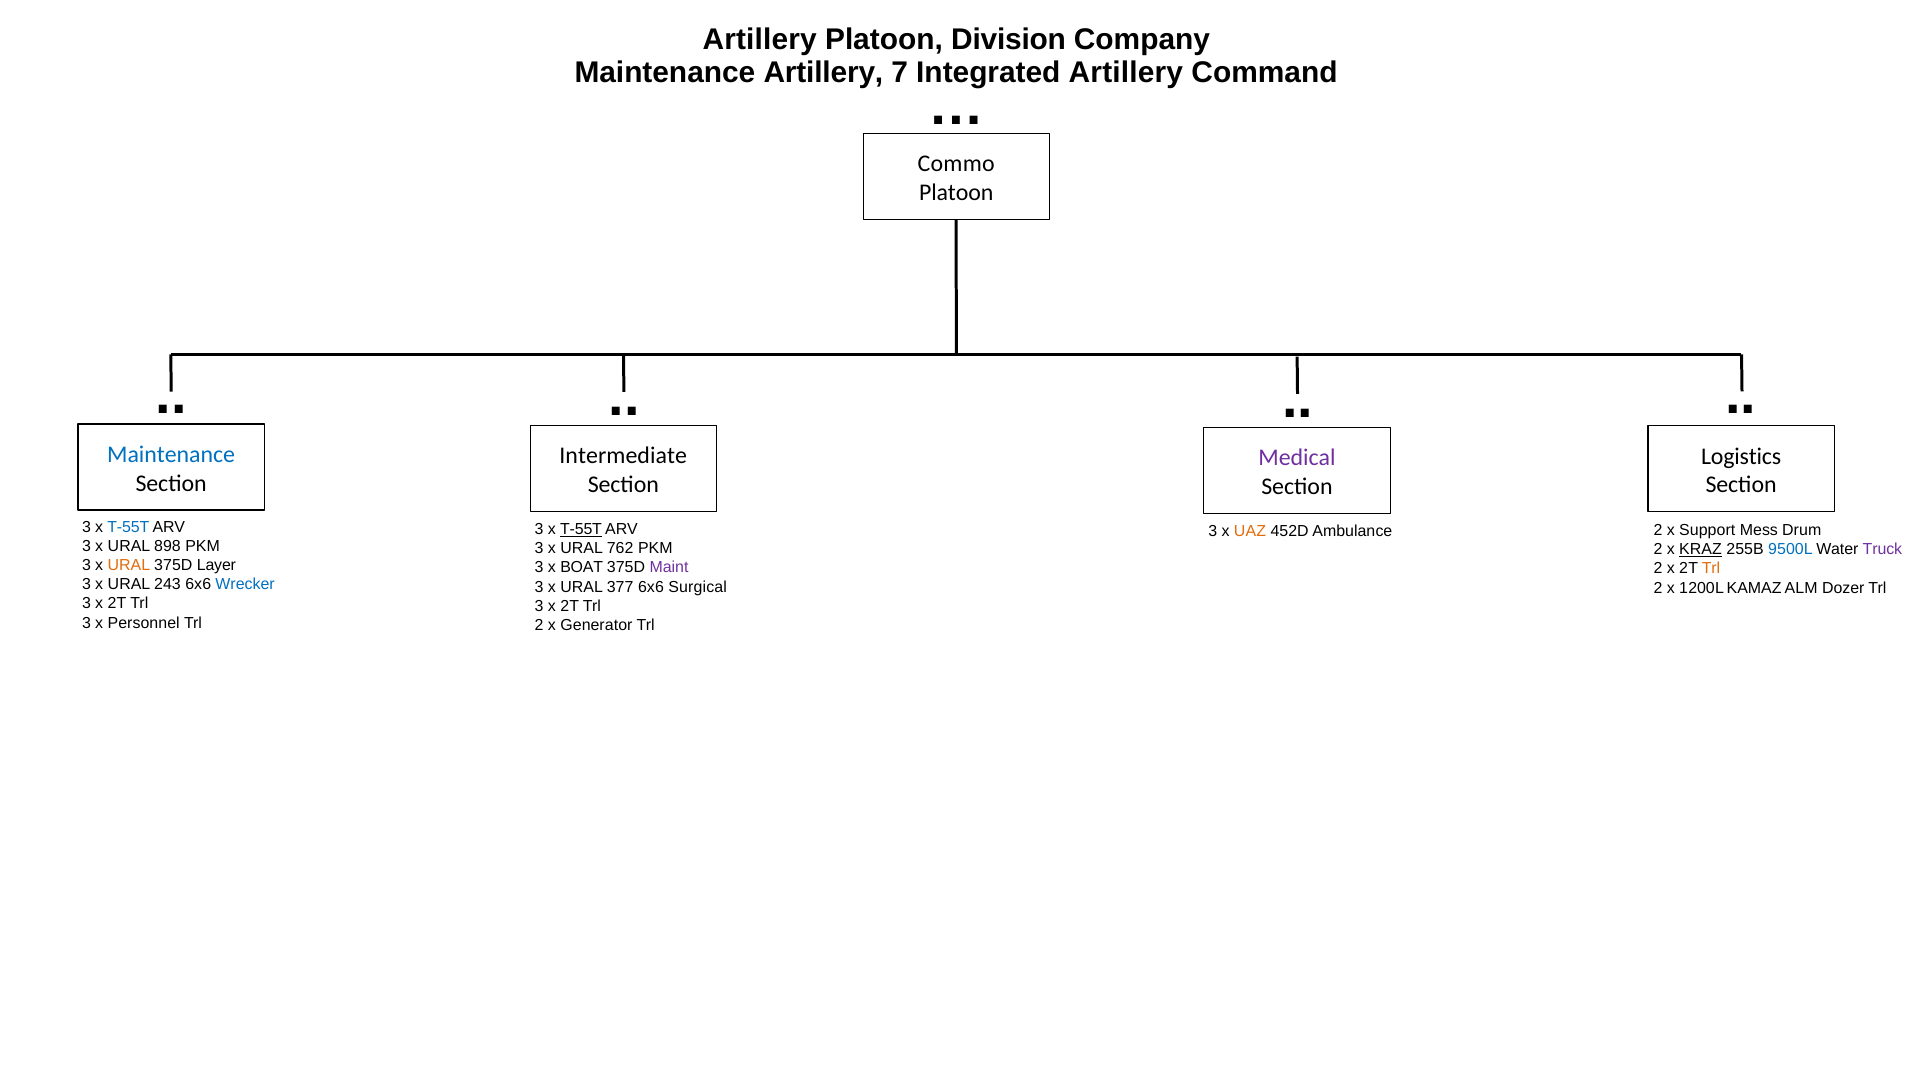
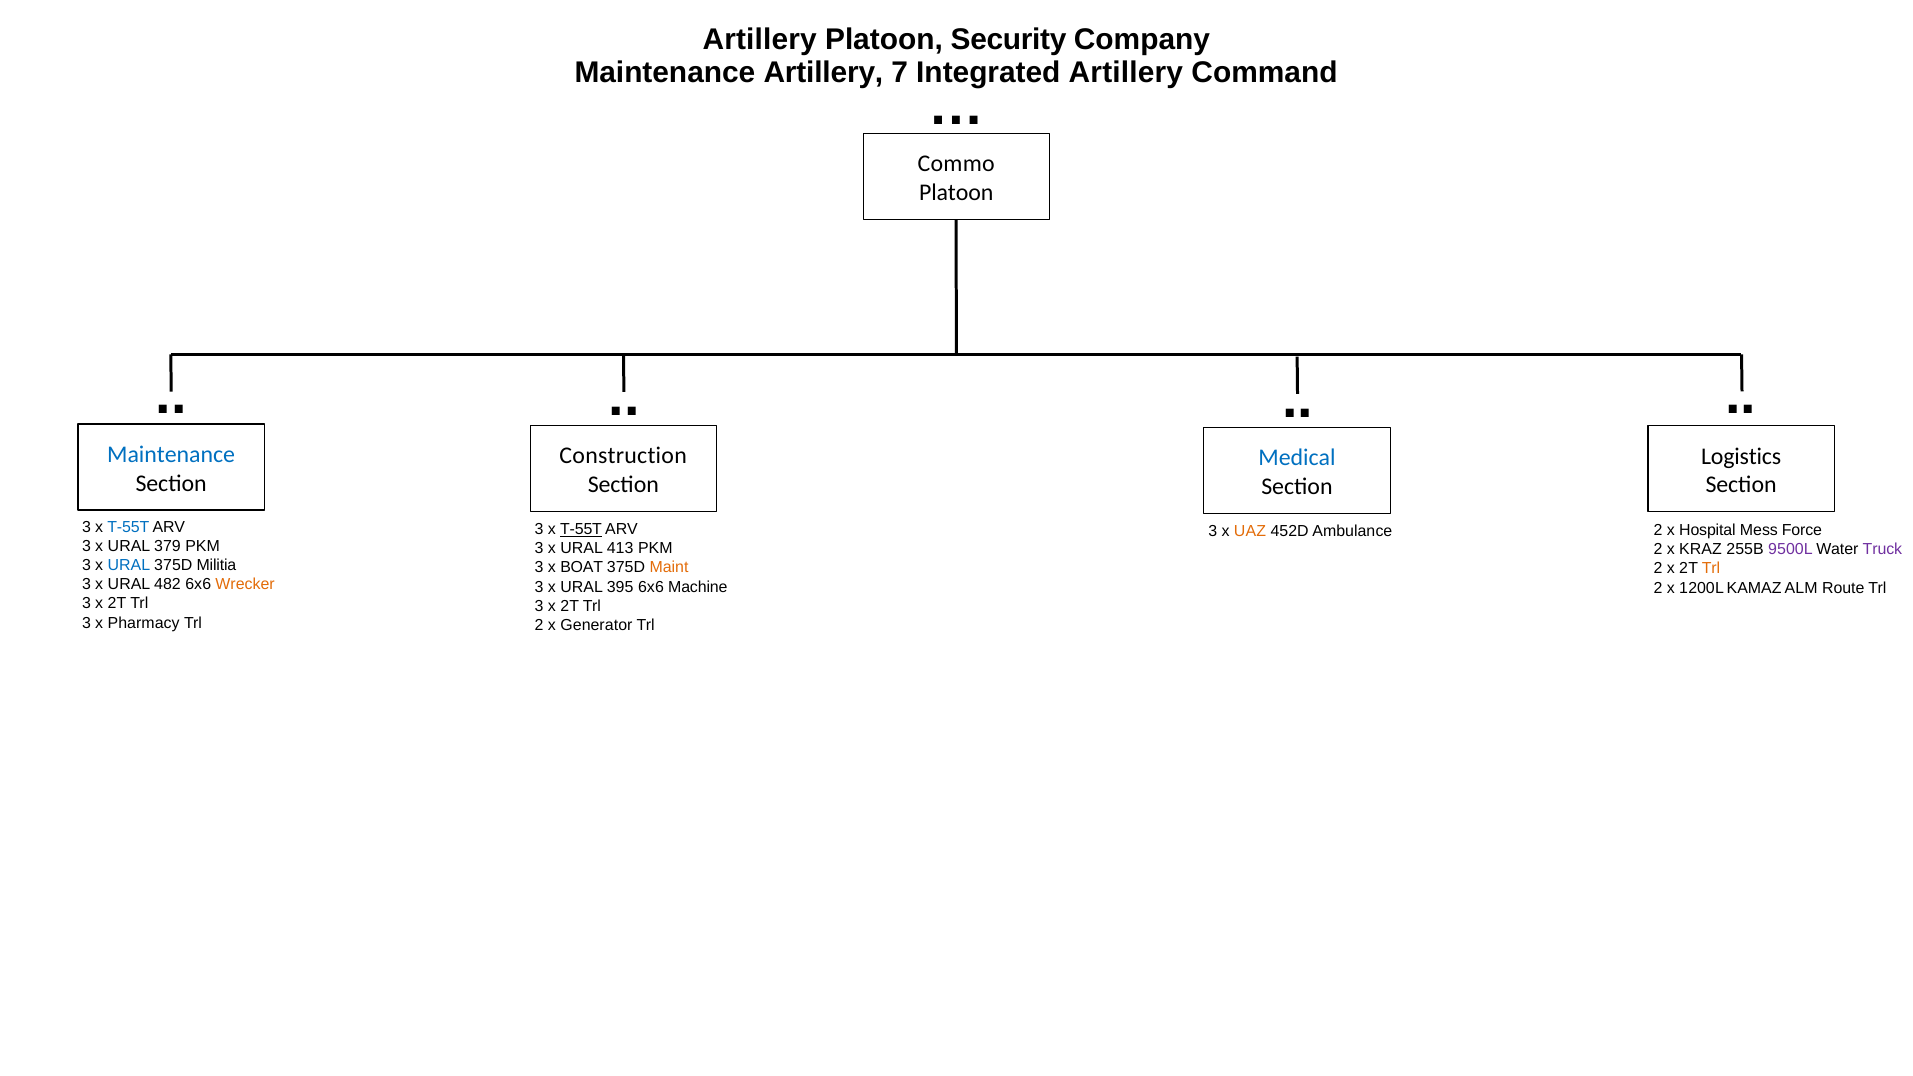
Division: Division -> Security (1009, 40)
Intermediate: Intermediate -> Construction (623, 456)
Medical colour: purple -> blue (1297, 458)
Support: Support -> Hospital (1707, 531)
Drum: Drum -> Force (1802, 531)
898: 898 -> 379 (167, 546)
762: 762 -> 413 (620, 549)
KRAZ underline: present -> none (1701, 550)
9500L colour: blue -> purple (1790, 550)
URAL colour: orange -> blue (129, 566)
Layer: Layer -> Militia (216, 566)
Maint colour: purple -> orange (669, 568)
243: 243 -> 482 (167, 585)
Wrecker colour: blue -> orange (245, 585)
377: 377 -> 395 (620, 587)
Surgical: Surgical -> Machine (698, 587)
Dozer: Dozer -> Route (1843, 588)
Personnel: Personnel -> Pharmacy (144, 623)
